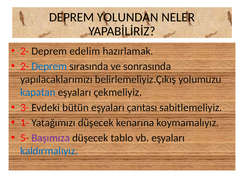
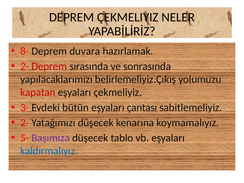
DEPREM YOLUNDAN: YOLUNDAN -> ÇEKMELIYIZ (128, 17)
2-: 2- -> 8- (25, 51)
edelim: edelim -> duvara (85, 51)
Deprem colour: blue -> red (49, 66)
kapatan colour: blue -> red (38, 92)
1-: 1- -> 2- (25, 123)
